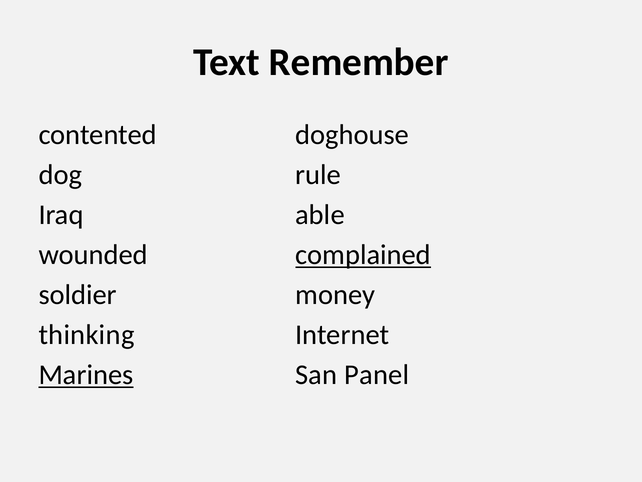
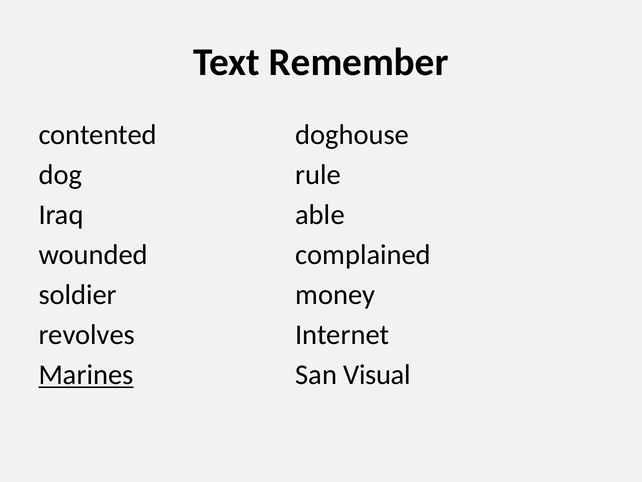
complained underline: present -> none (363, 255)
thinking: thinking -> revolves (87, 334)
Panel: Panel -> Visual (377, 374)
